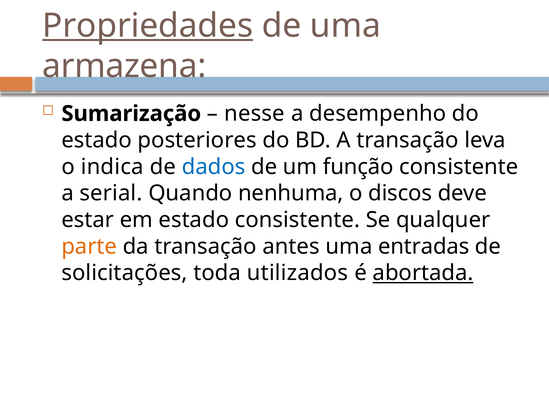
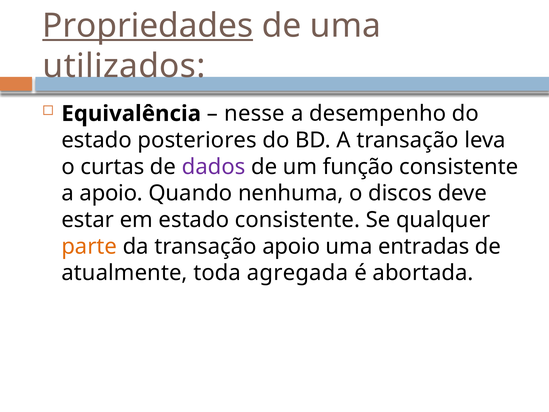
armazena: armazena -> utilizados (124, 66)
Sumarização: Sumarização -> Equivalência (131, 114)
indica: indica -> curtas (112, 167)
dados colour: blue -> purple (214, 167)
a serial: serial -> apoio (111, 193)
transação antes: antes -> apoio (291, 246)
solicitações: solicitações -> atualmente (124, 273)
utilizados: utilizados -> agregada (297, 273)
abortada underline: present -> none (423, 273)
